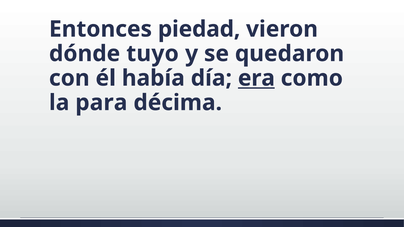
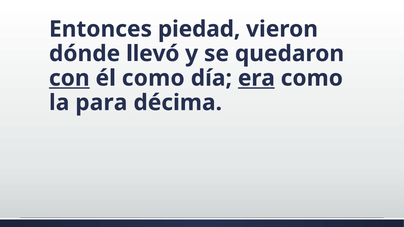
tuyo: tuyo -> llevó (153, 54)
con underline: none -> present (69, 78)
él había: había -> como (153, 78)
